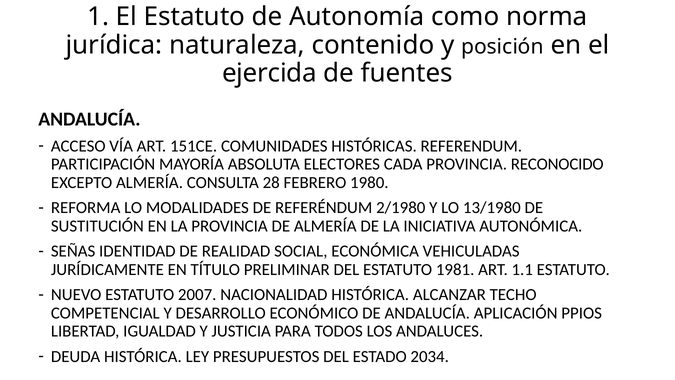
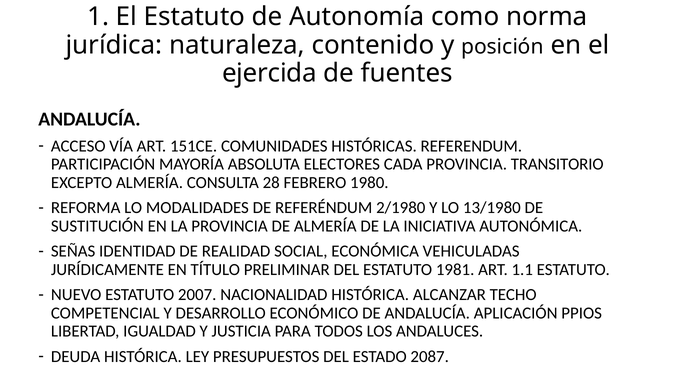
RECONOCIDO: RECONOCIDO -> TRANSITORIO (557, 164)
2034: 2034 -> 2087 (430, 356)
